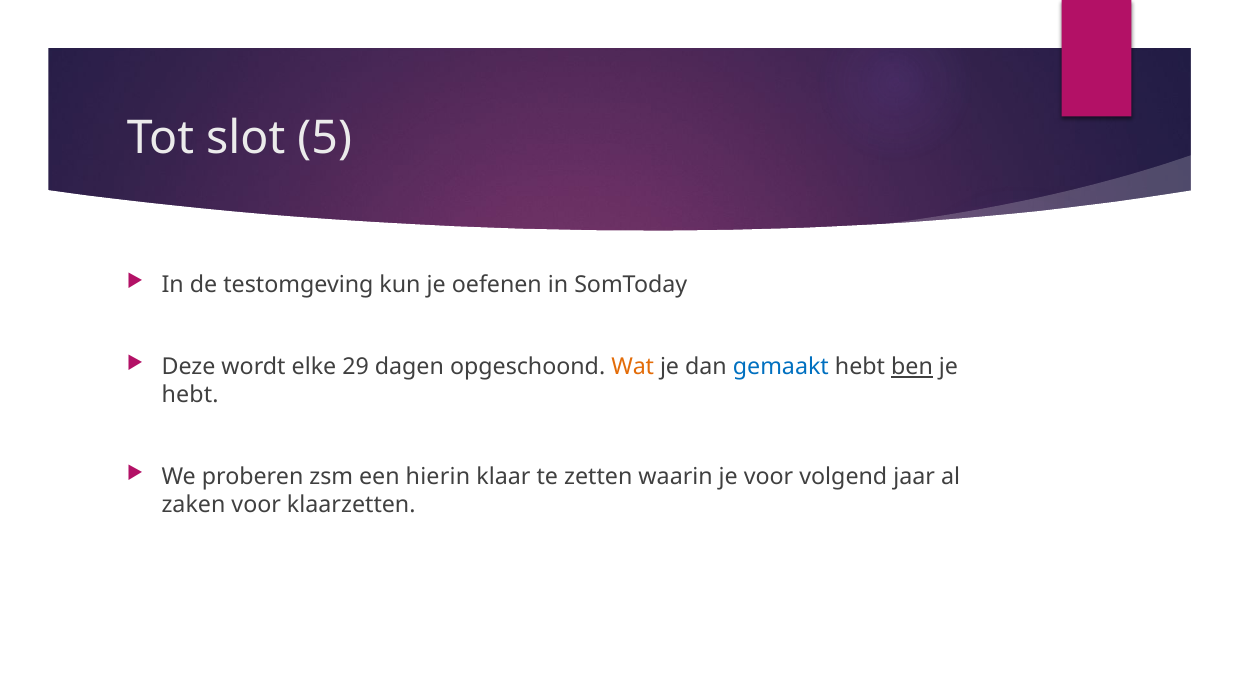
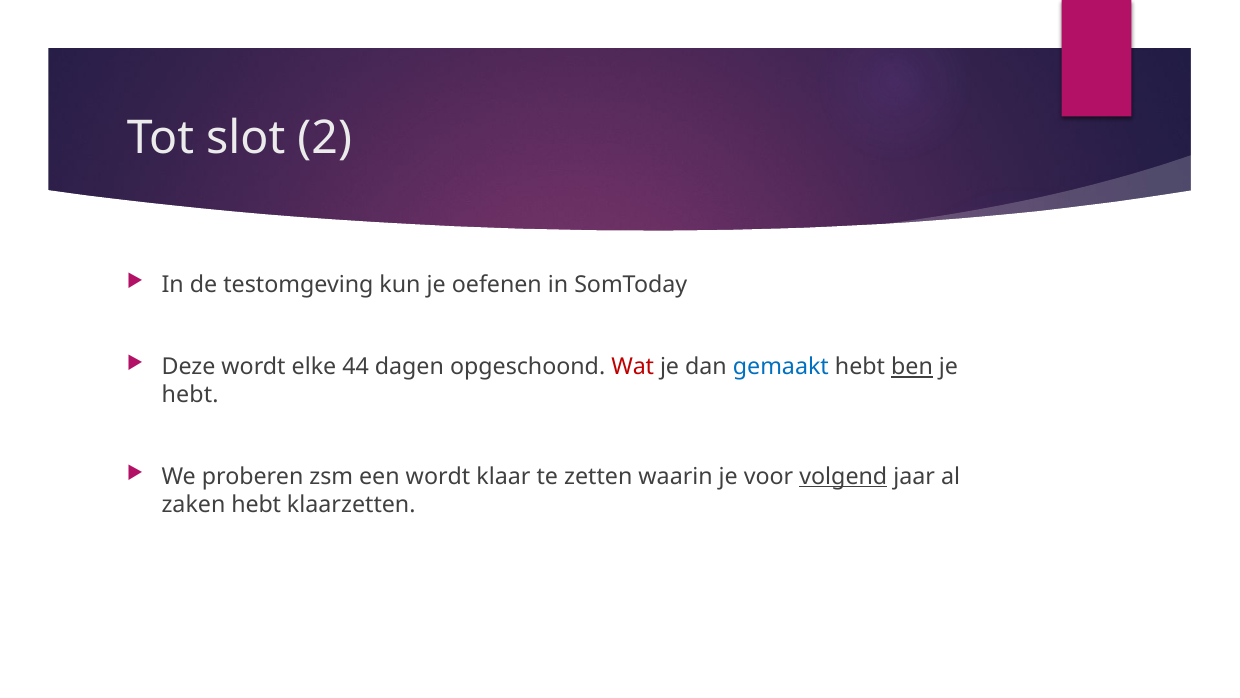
5: 5 -> 2 (325, 138)
29: 29 -> 44 (356, 367)
Wat colour: orange -> red (633, 367)
een hierin: hierin -> wordt (438, 476)
volgend underline: none -> present (843, 476)
zaken voor: voor -> hebt (256, 504)
